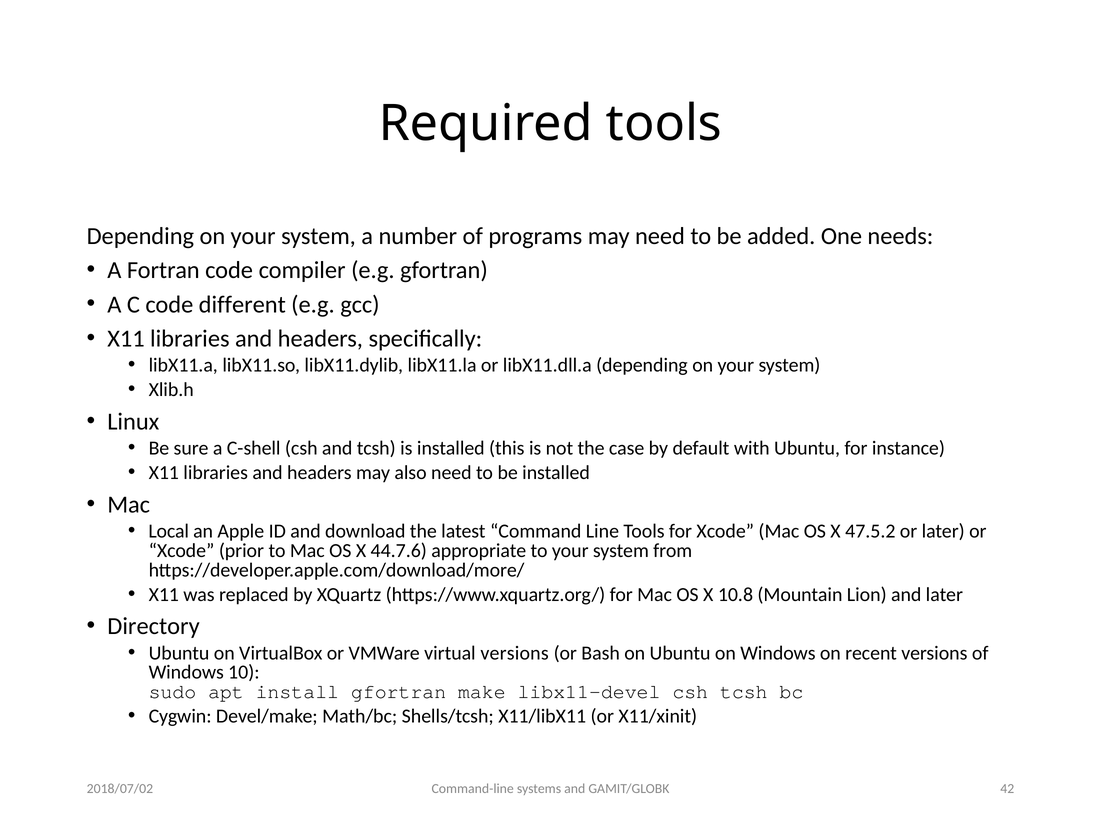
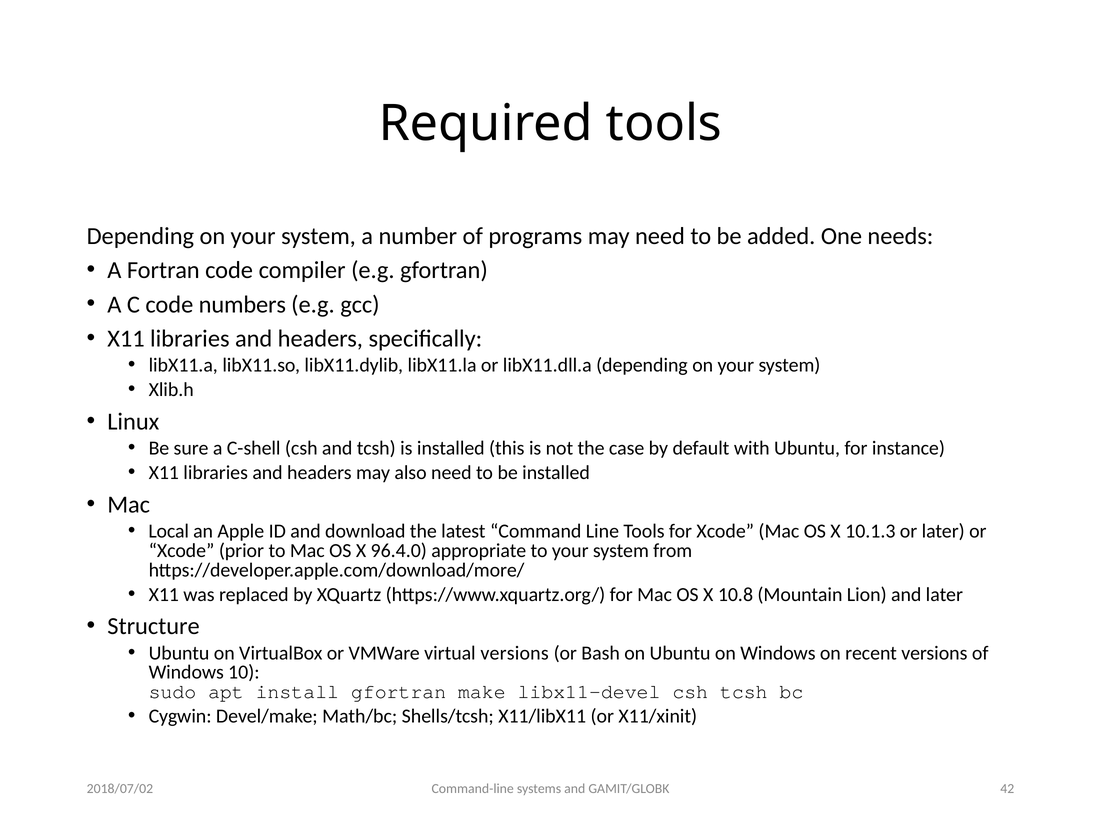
different: different -> numbers (242, 304)
47.5.2: 47.5.2 -> 10.1.3 (870, 531)
44.7.6: 44.7.6 -> 96.4.0 (399, 551)
Directory: Directory -> Structure (154, 626)
